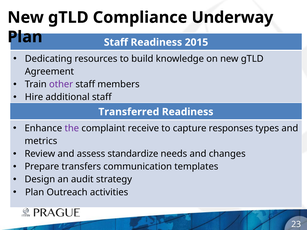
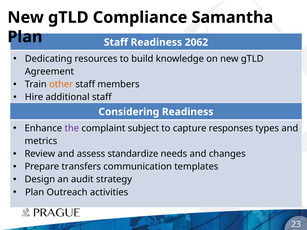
Underway: Underway -> Samantha (232, 17)
2015: 2015 -> 2062 (196, 42)
other colour: purple -> orange (61, 84)
Transferred: Transferred -> Considering (129, 112)
receive: receive -> subject (143, 128)
